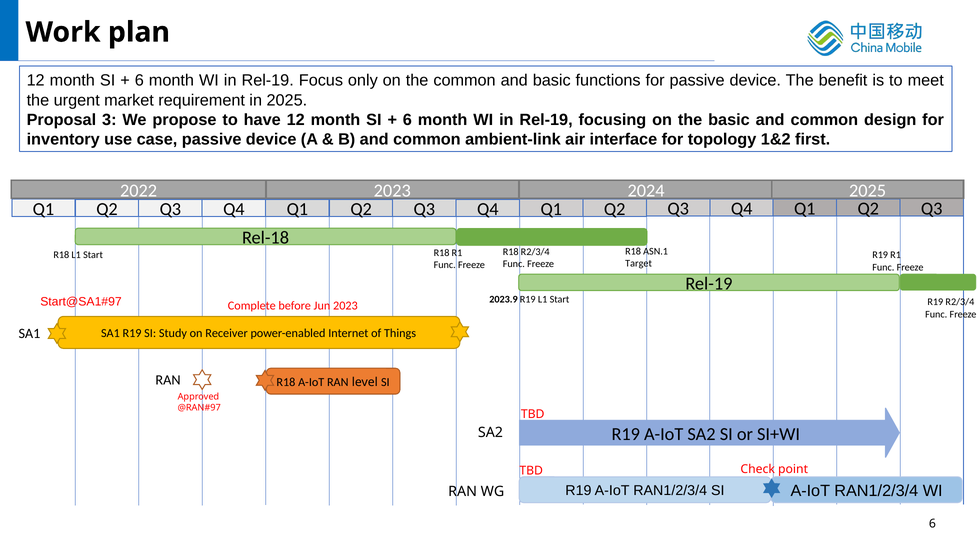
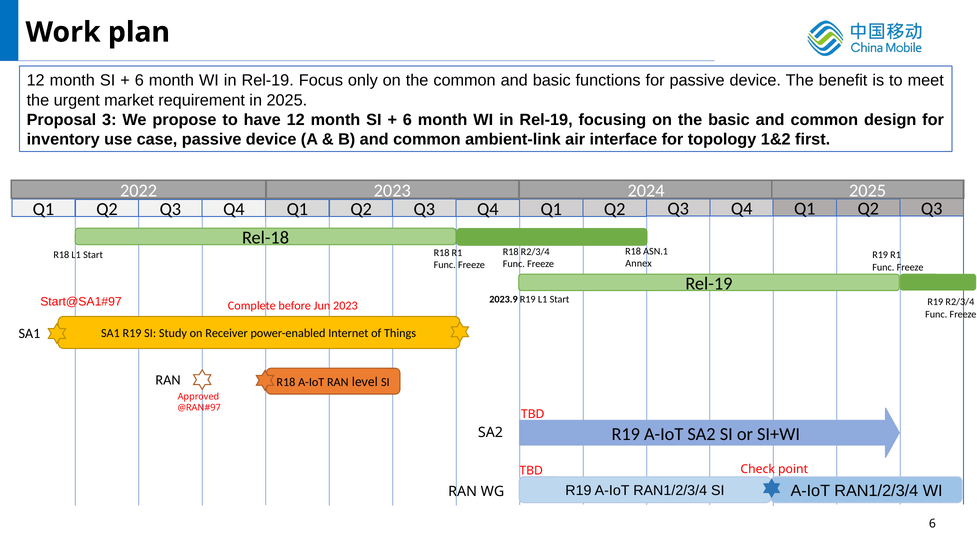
Target: Target -> Annex (639, 264)
